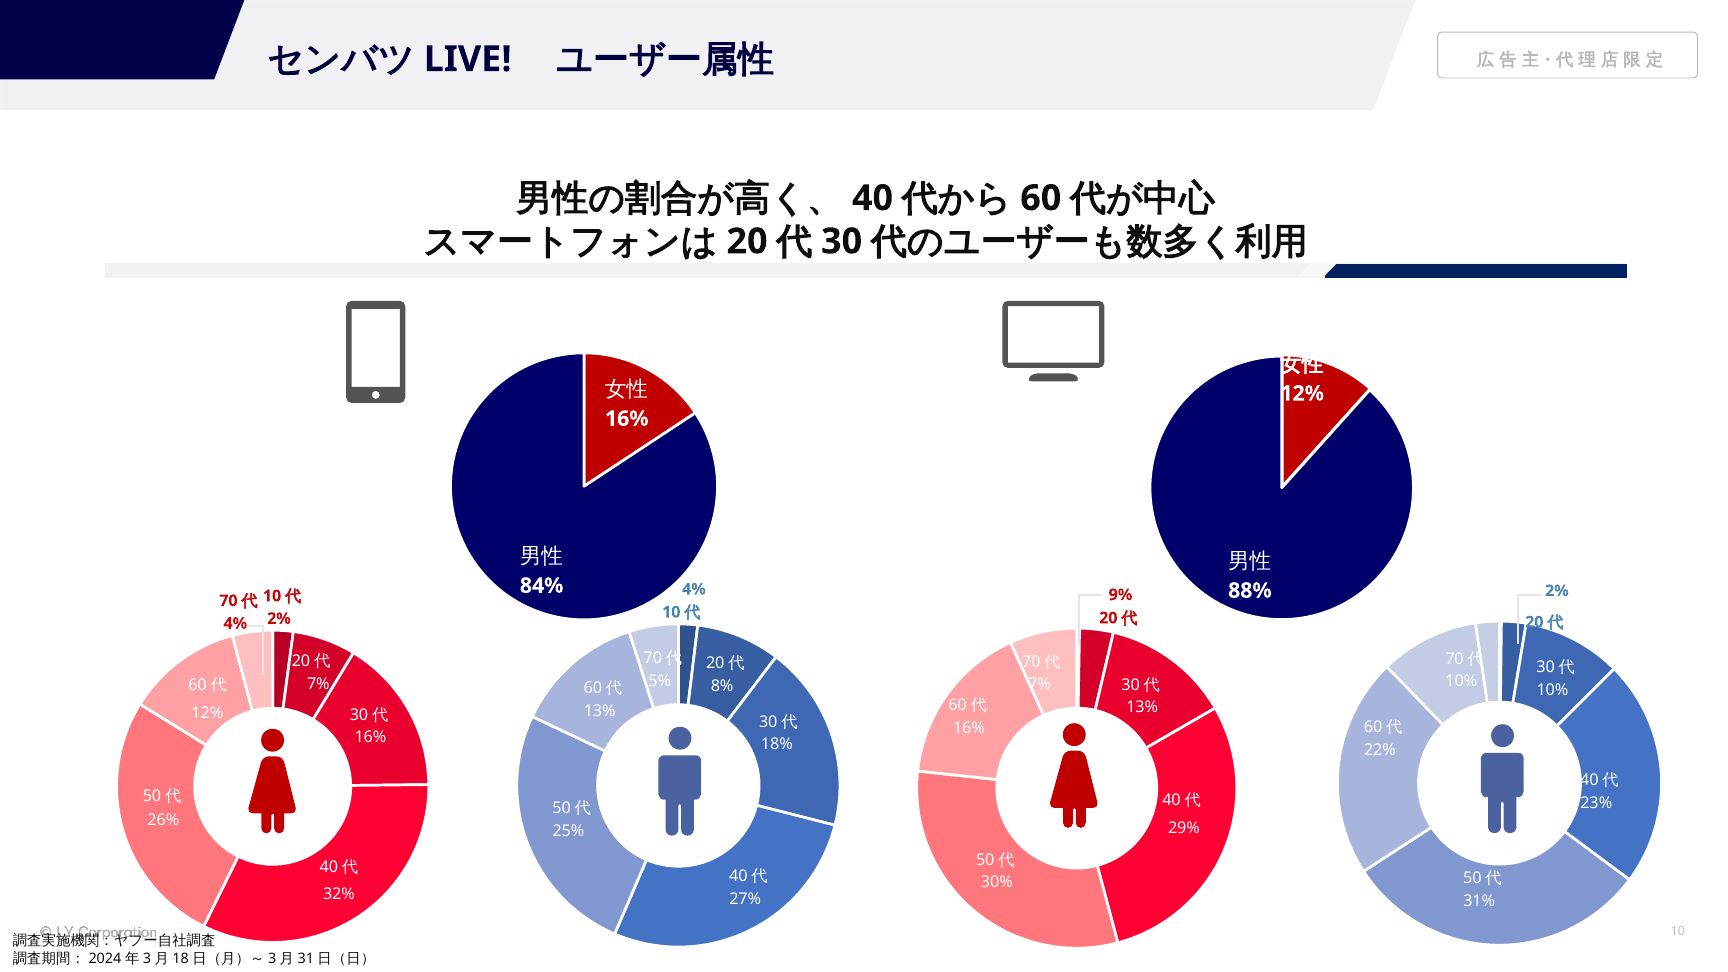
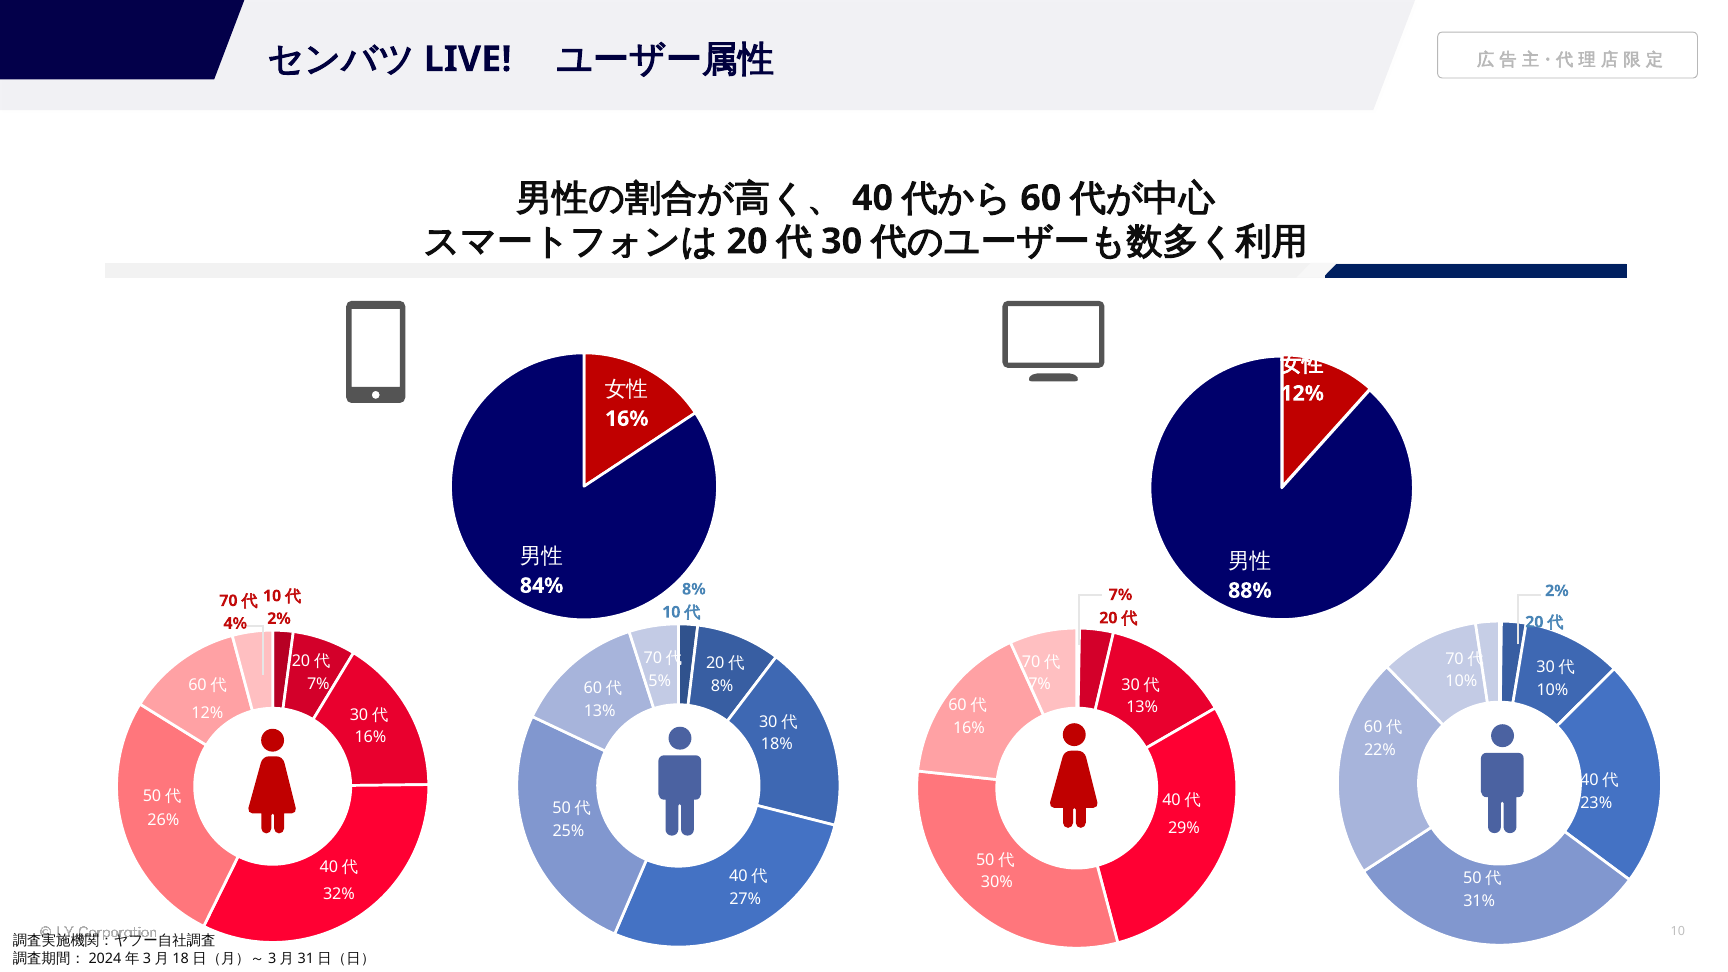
4%: 4% -> 8% (694, 589)
9%: 9% -> 7% (1120, 595)
